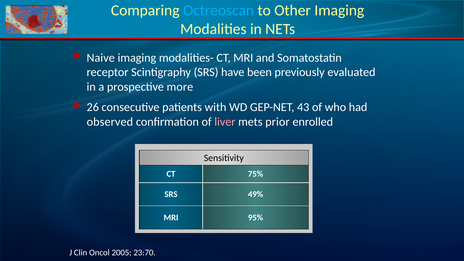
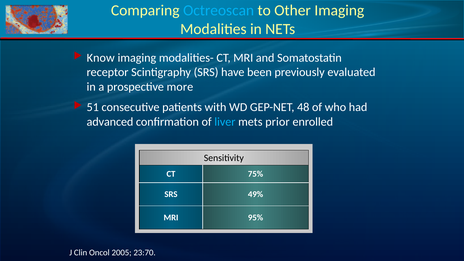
Naive: Naive -> Know (101, 58)
26: 26 -> 51 (93, 107)
43: 43 -> 48 (303, 107)
observed: observed -> advanced (110, 122)
liver colour: pink -> light blue (225, 122)
